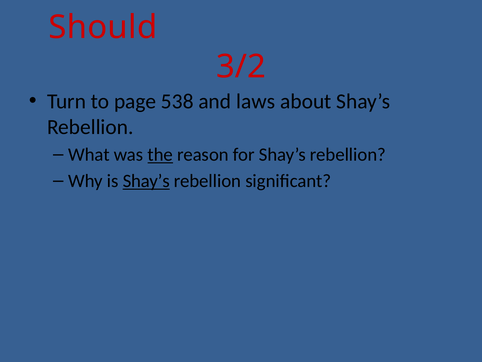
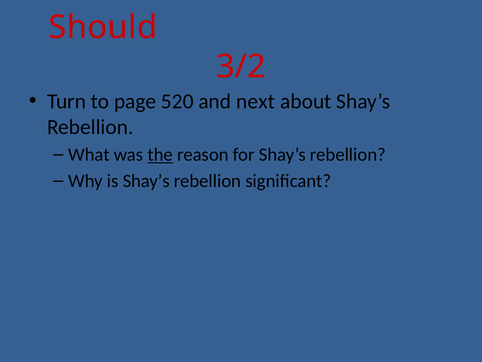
538: 538 -> 520 (177, 101)
laws: laws -> next (256, 101)
Shay’s underline: present -> none (146, 181)
